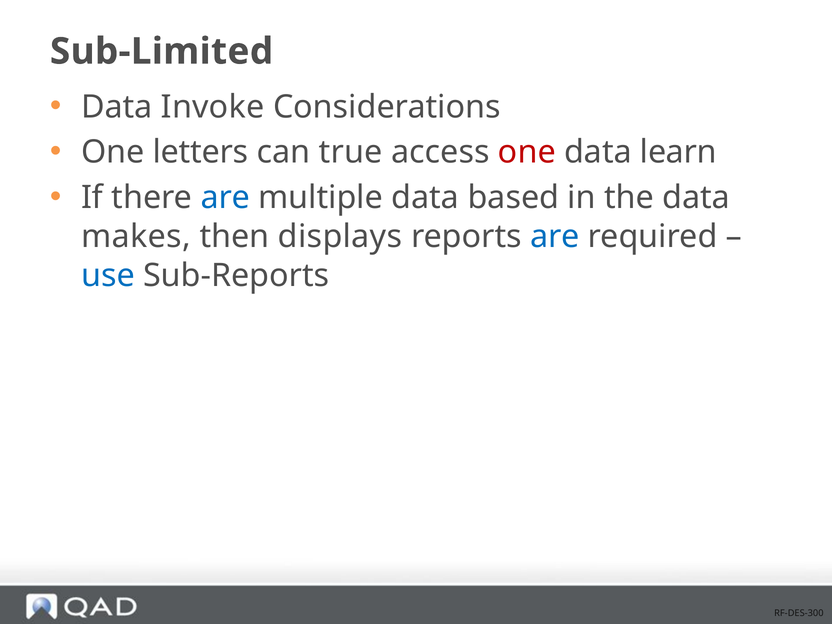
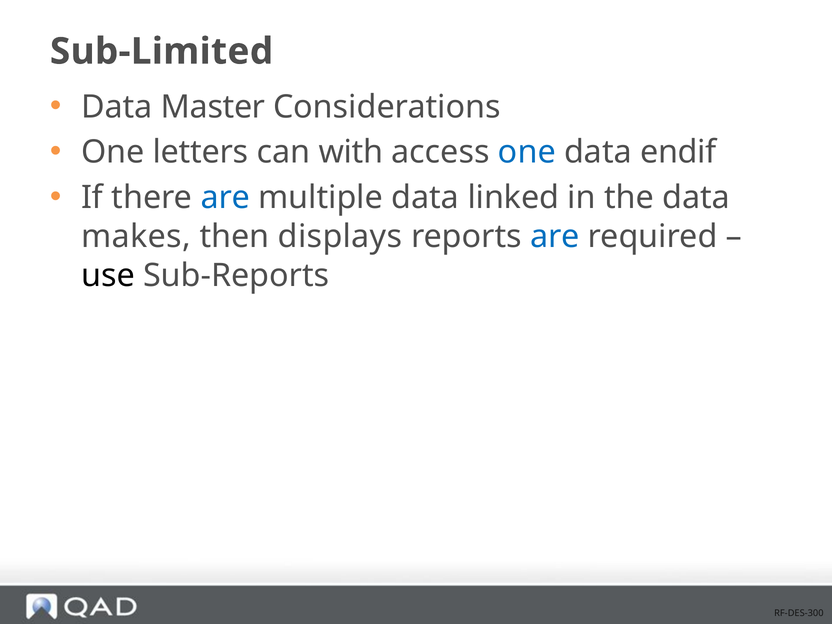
Invoke: Invoke -> Master (213, 107)
true: true -> with (351, 152)
one colour: red -> blue (527, 152)
learn: learn -> endif (678, 152)
based: based -> linked (513, 198)
use colour: blue -> black (108, 275)
